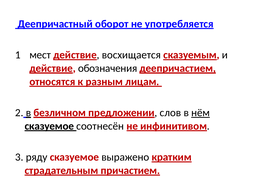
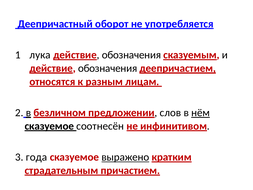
мест: мест -> лука (40, 55)
восхищается: восхищается -> обозначения (131, 55)
ряду: ряду -> года (37, 157)
выражено underline: none -> present (125, 157)
